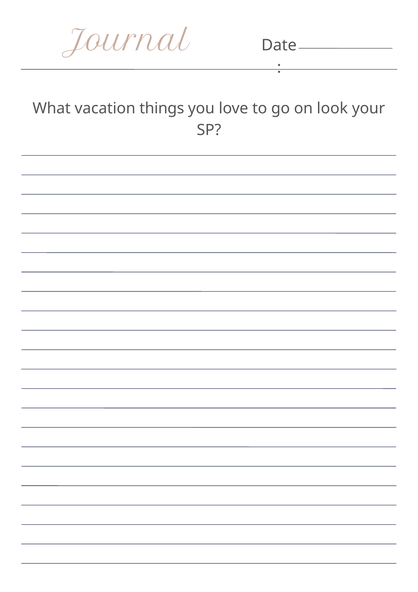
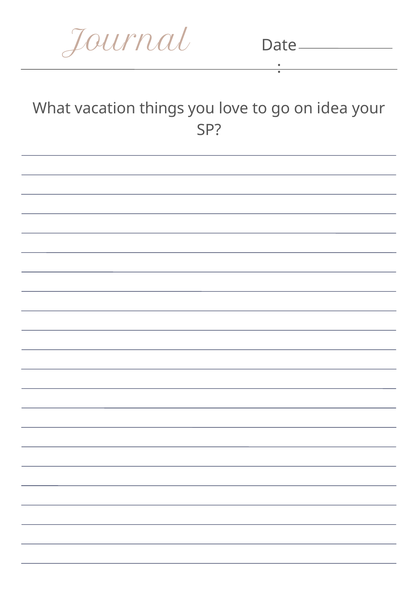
look: look -> idea (332, 108)
